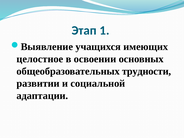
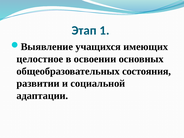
трудности: трудности -> состояния (147, 71)
